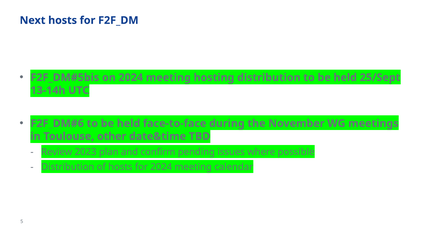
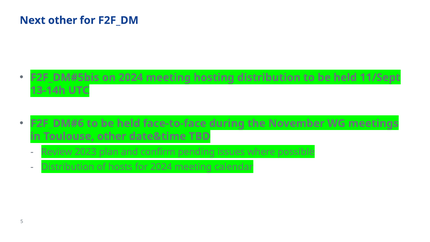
Next hosts: hosts -> other (63, 20)
25/Sept: 25/Sept -> 11/Sept (380, 77)
